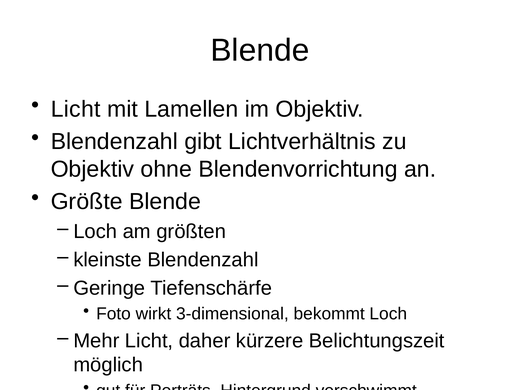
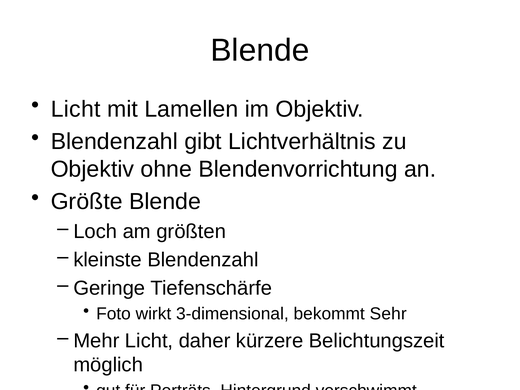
bekommt Loch: Loch -> Sehr (388, 314)
